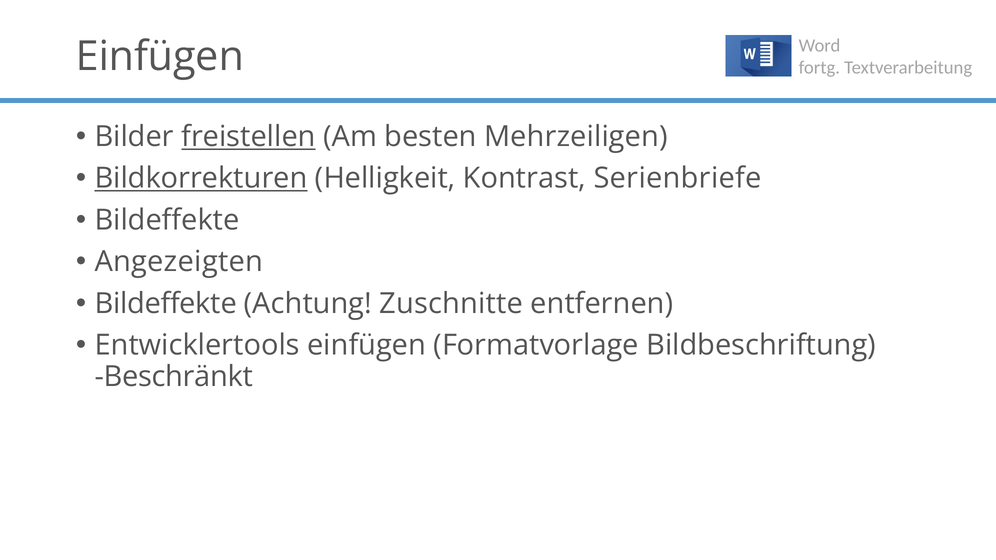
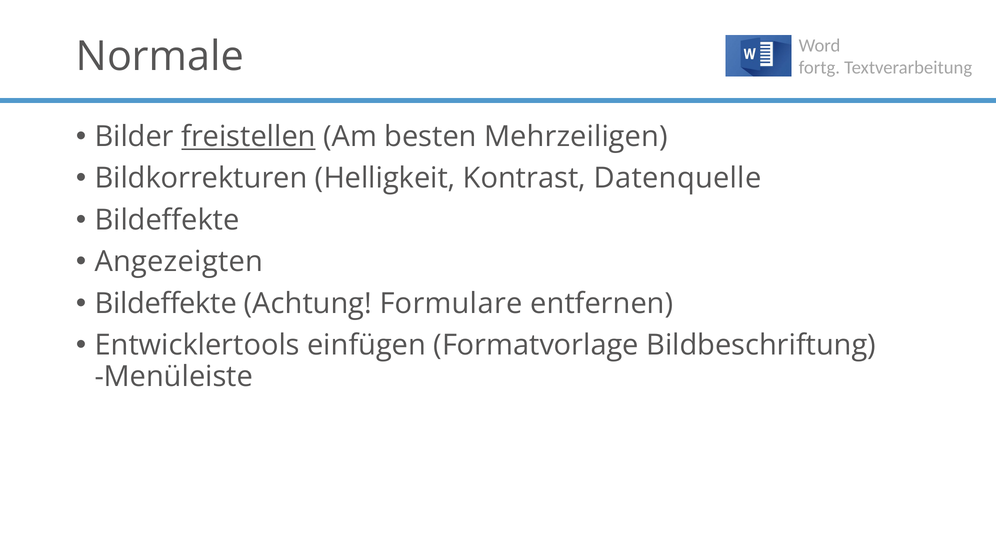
Einfügen: Einfügen -> Normale (160, 57)
Bildkorrekturen underline: present -> none (201, 178)
Serienbriefe: Serienbriefe -> Datenquelle (678, 178)
Zuschnitte: Zuschnitte -> Formulare (451, 304)
Beschränkt: Beschränkt -> Menüleiste (174, 377)
